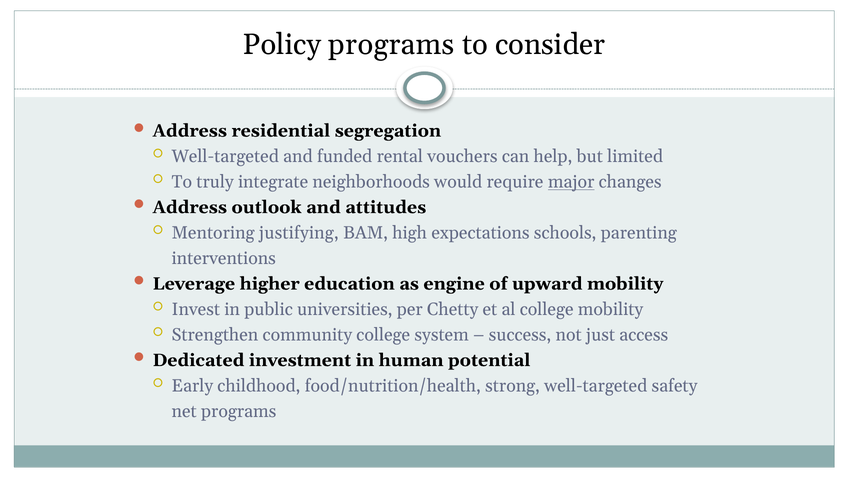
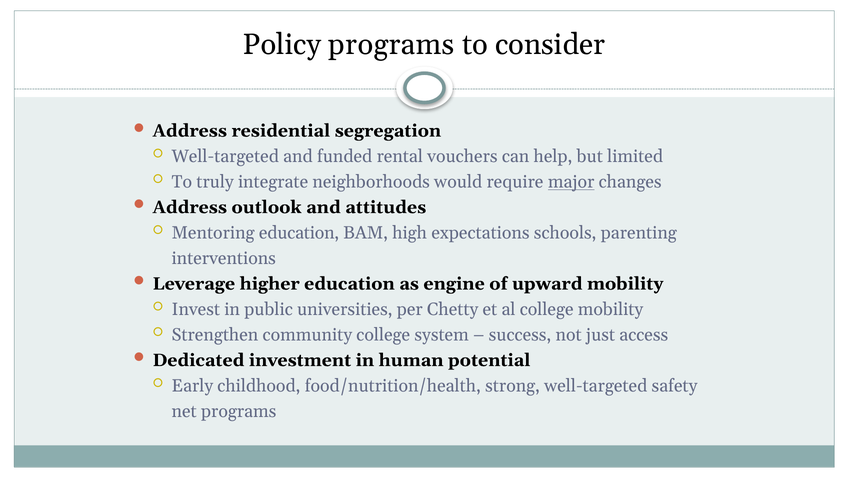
Mentoring justifying: justifying -> education (299, 233)
